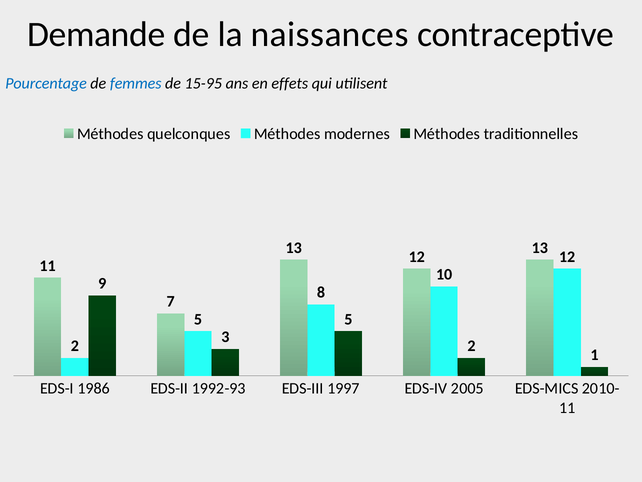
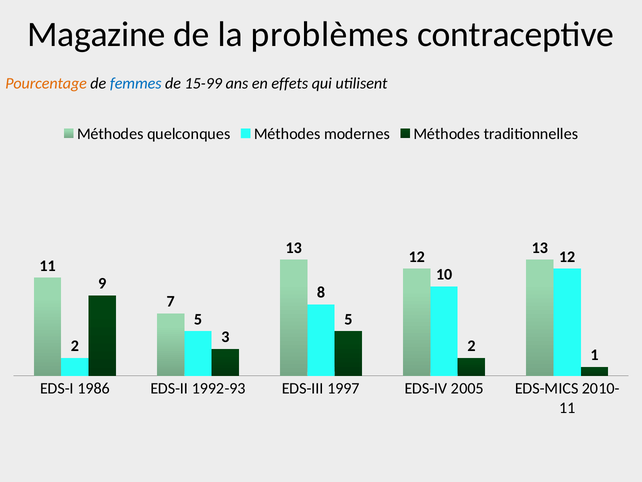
Demande: Demande -> Magazine (96, 35)
naissances: naissances -> problèmes (330, 35)
Pourcentage colour: blue -> orange (46, 83)
15-95: 15-95 -> 15-99 (203, 83)
